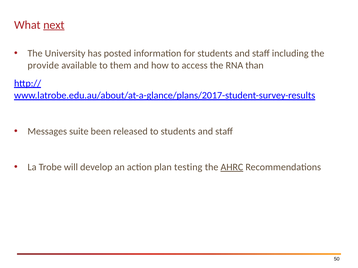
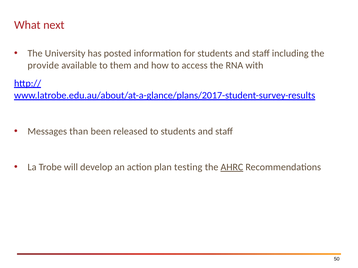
next underline: present -> none (54, 25)
than: than -> with (254, 65)
suite: suite -> than (79, 132)
